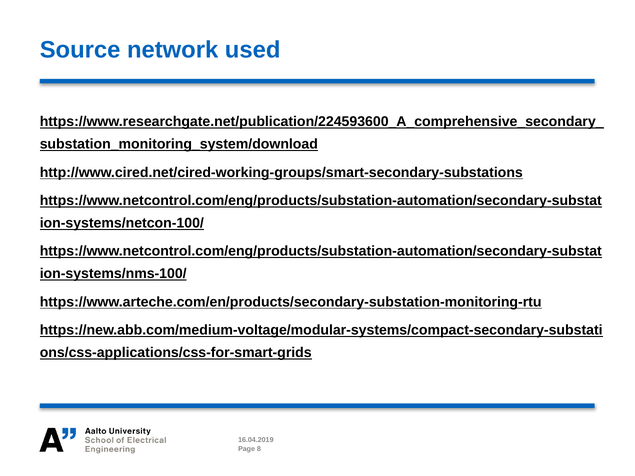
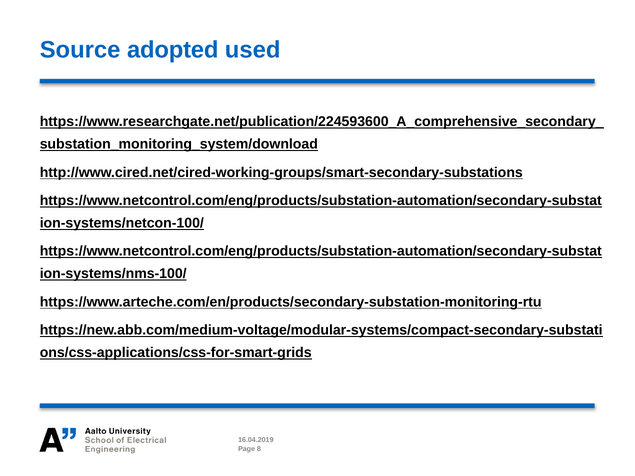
network: network -> adopted (173, 50)
